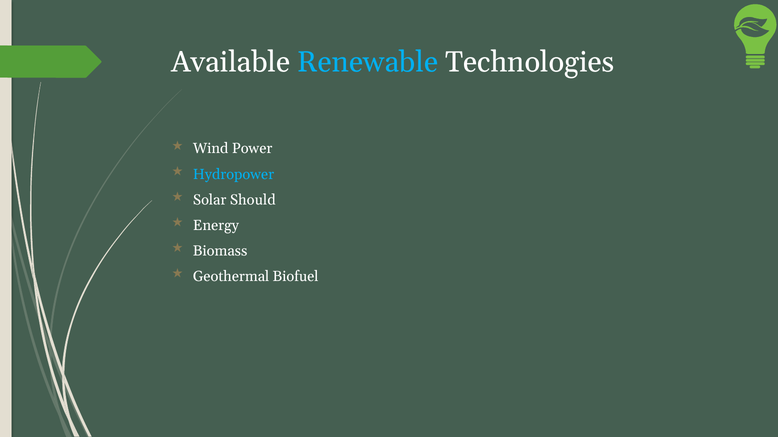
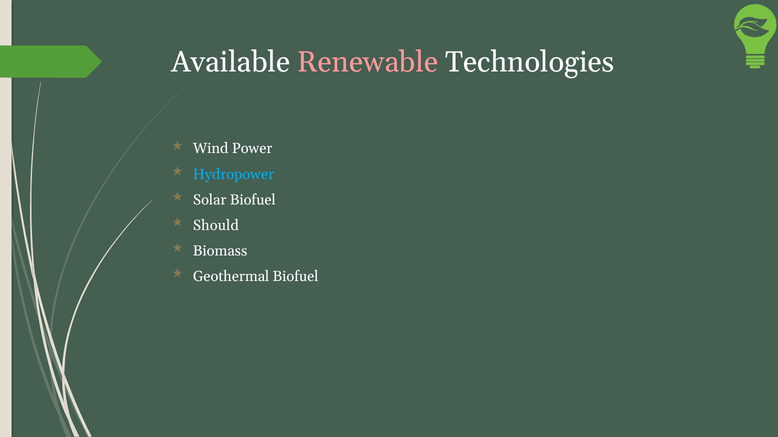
Renewable colour: light blue -> pink (368, 62)
Solar Should: Should -> Biofuel (253, 200)
Energy: Energy -> Should (216, 226)
